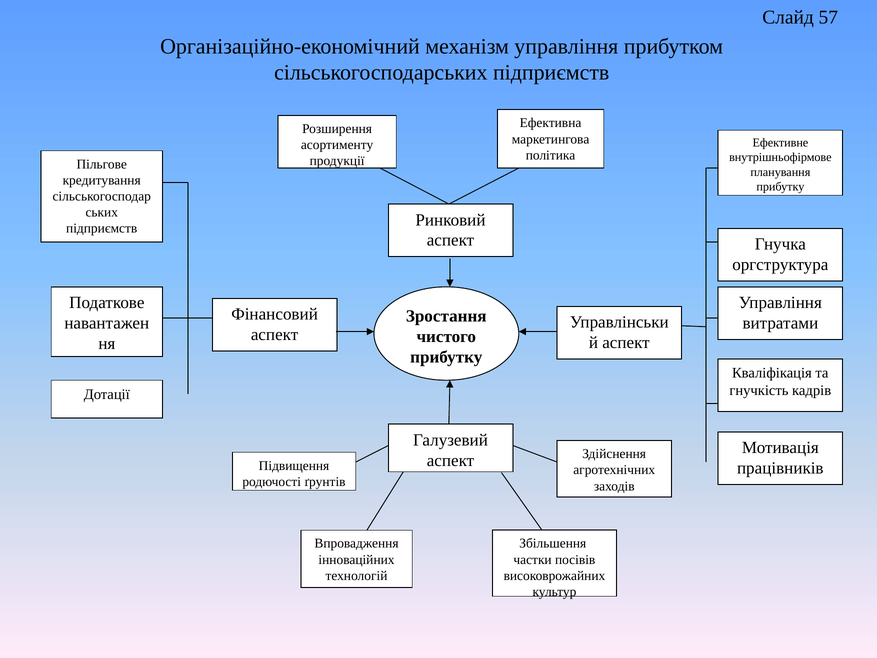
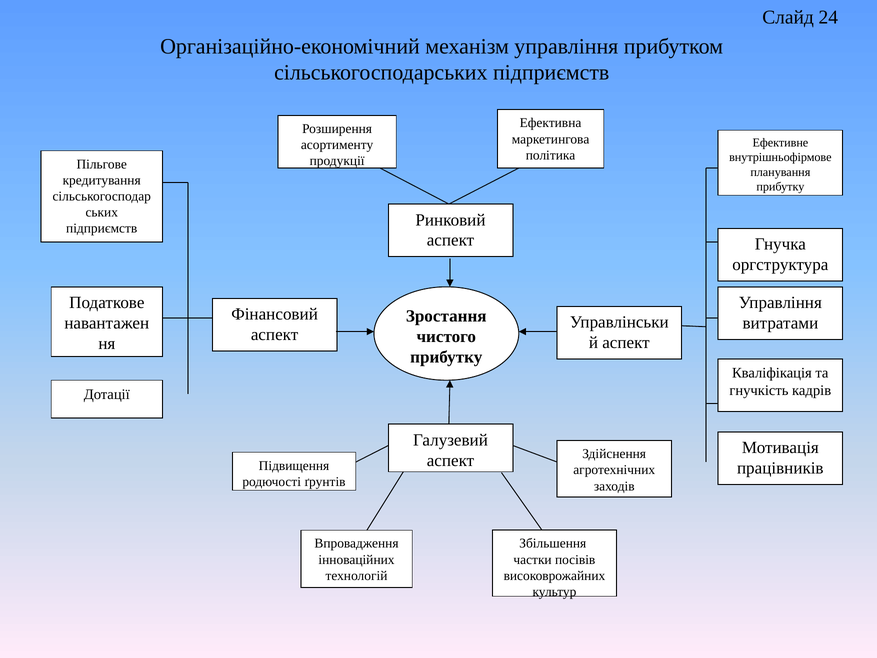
57: 57 -> 24 (828, 17)
